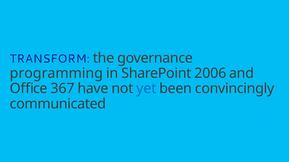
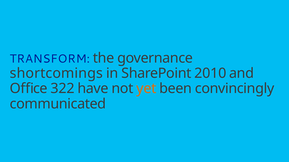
programming: programming -> shortcomings (56, 74)
2006: 2006 -> 2010 (210, 74)
367: 367 -> 322 (63, 89)
yet colour: blue -> orange (146, 89)
